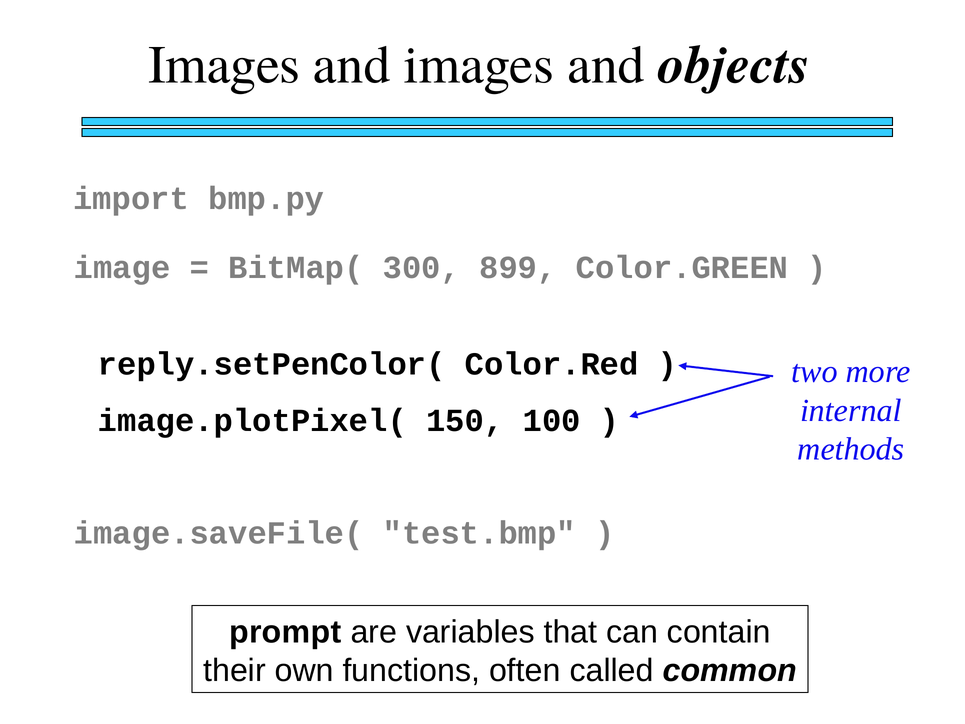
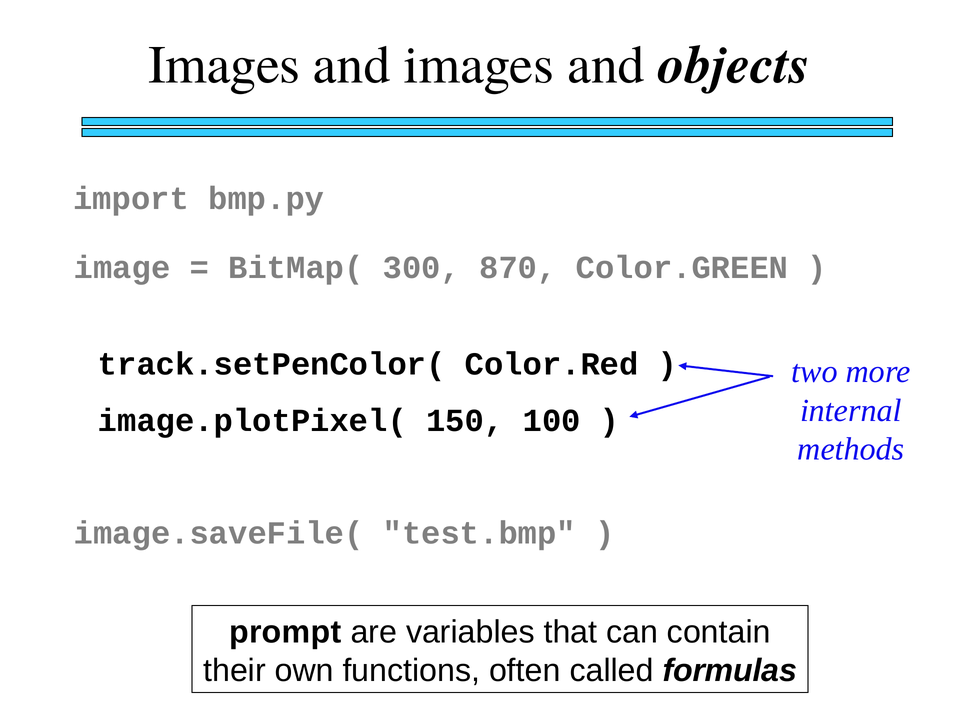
899: 899 -> 870 (518, 268)
reply.setPenColor(: reply.setPenColor( -> track.setPenColor( (272, 364)
common: common -> formulas (730, 670)
